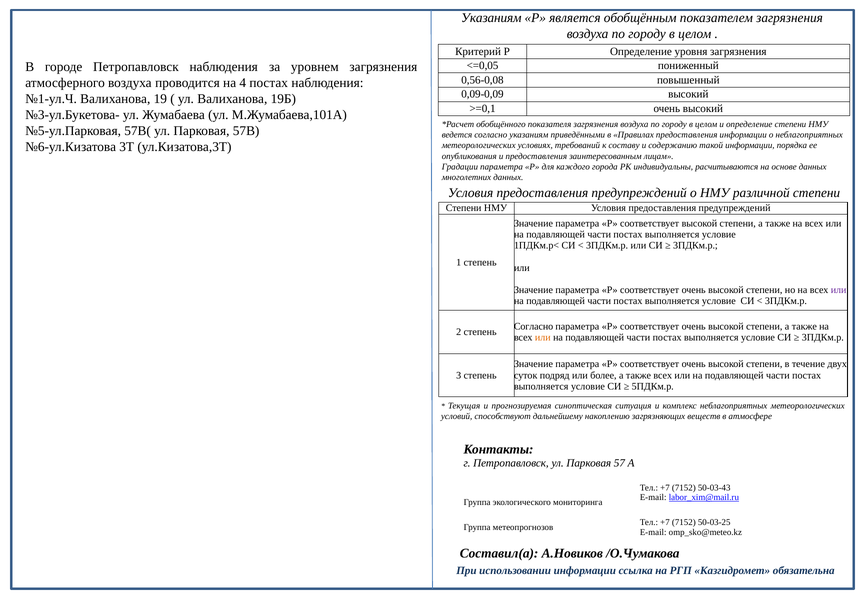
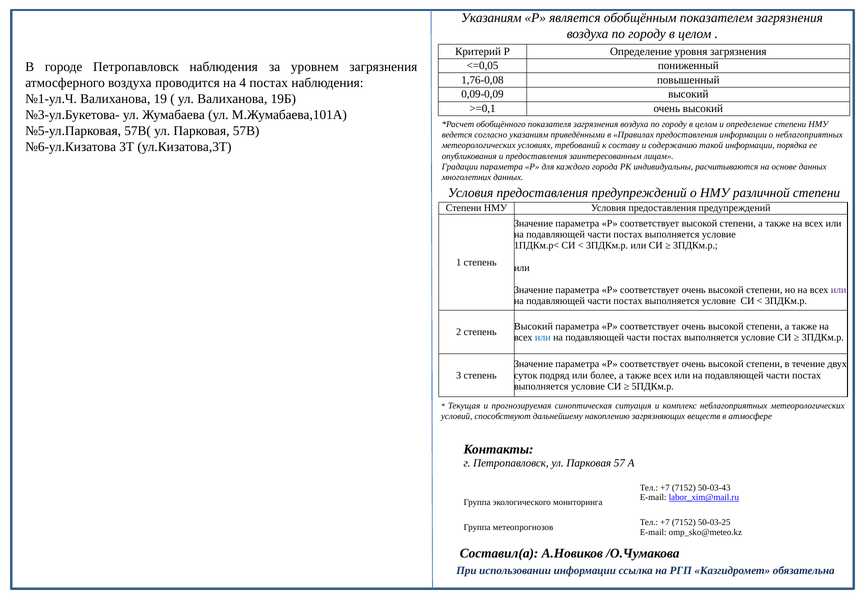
0,56-0,08: 0,56-0,08 -> 1,76-0,08 (482, 80)
Согласно: Согласно -> Высокий (533, 326)
или colour: orange -> blue (543, 337)
